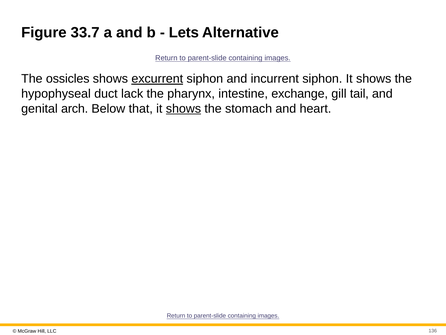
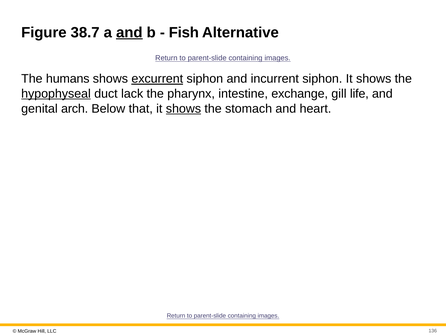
33.7: 33.7 -> 38.7 (85, 32)
and underline: none -> present (129, 32)
Lets: Lets -> Fish (184, 32)
ossicles: ossicles -> humans (68, 79)
hypophyseal underline: none -> present (56, 94)
tail: tail -> life (359, 94)
